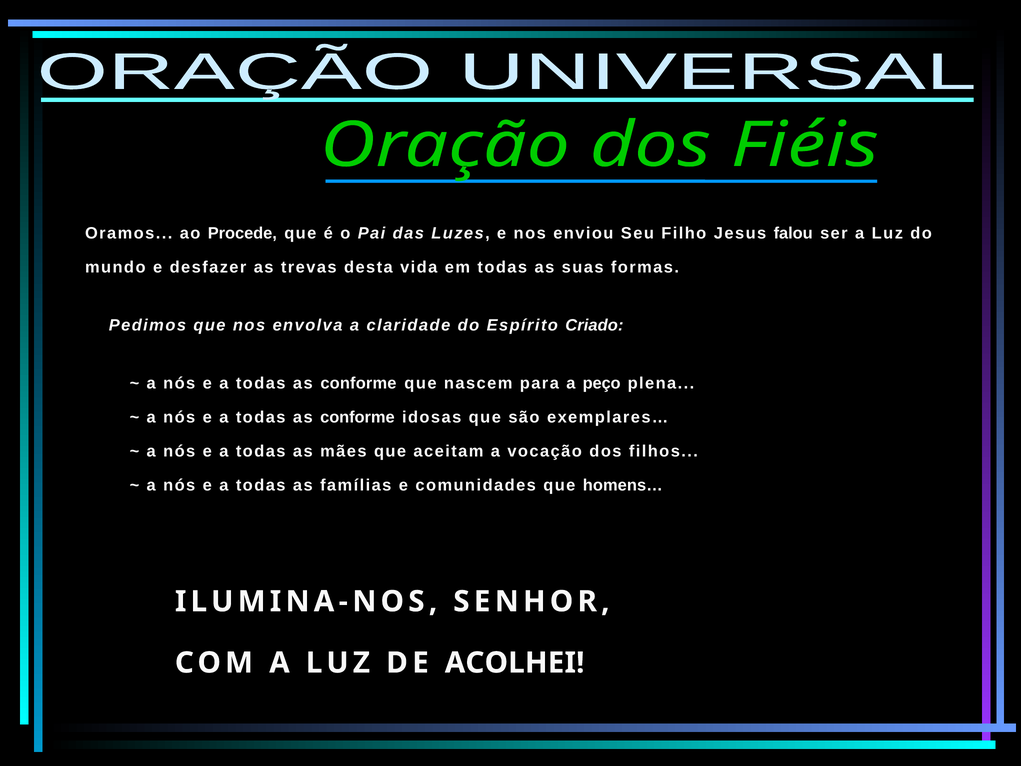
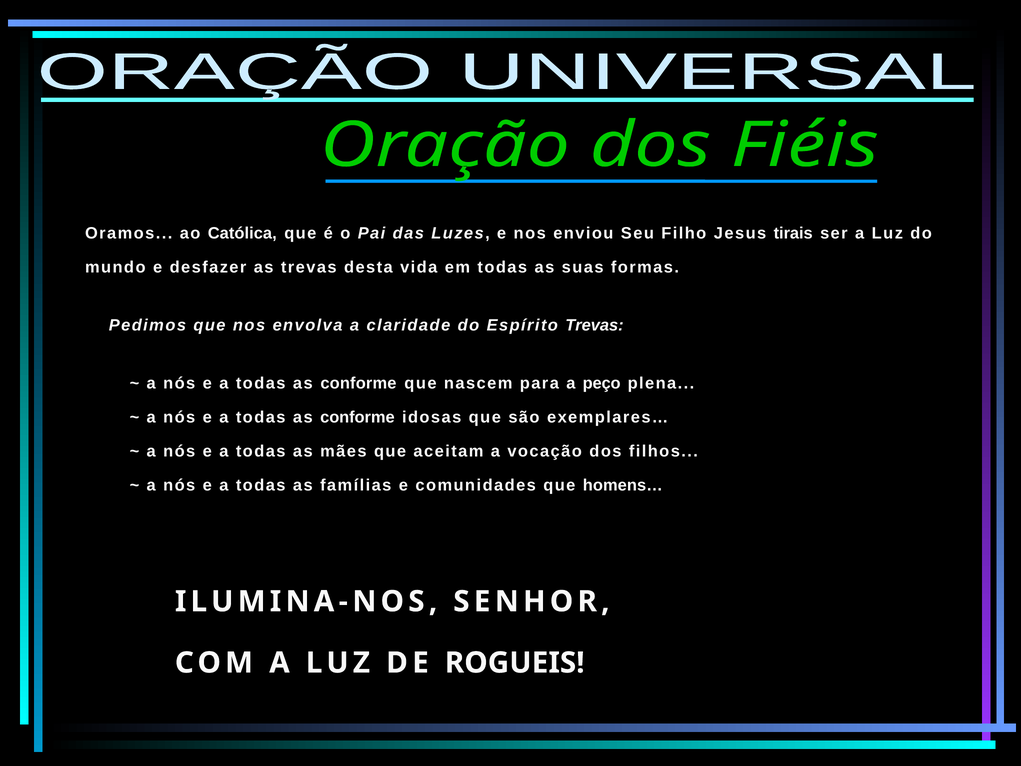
Procede: Procede -> Católica (242, 233)
falou: falou -> tirais (793, 233)
Espírito Criado: Criado -> Trevas (594, 325)
ACOLHEI: ACOLHEI -> ROGUEIS (515, 663)
